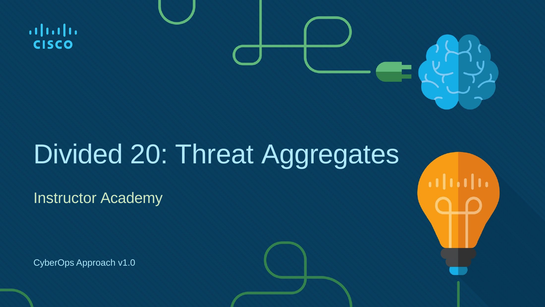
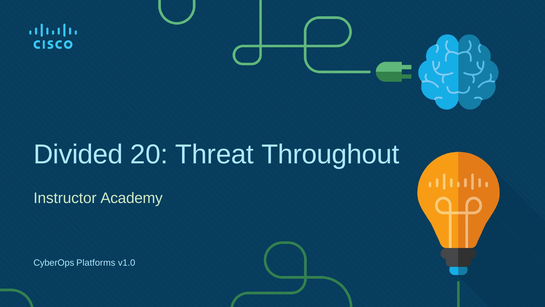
Aggregates: Aggregates -> Throughout (330, 154)
Approach: Approach -> Platforms (96, 262)
